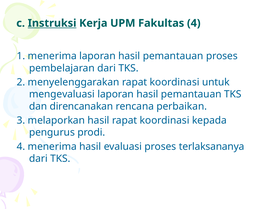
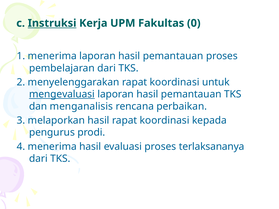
Fakultas 4: 4 -> 0 (194, 23)
mengevaluasi underline: none -> present (62, 94)
direncanakan: direncanakan -> menganalisis (81, 106)
